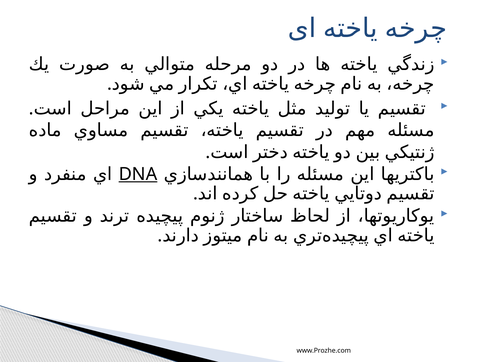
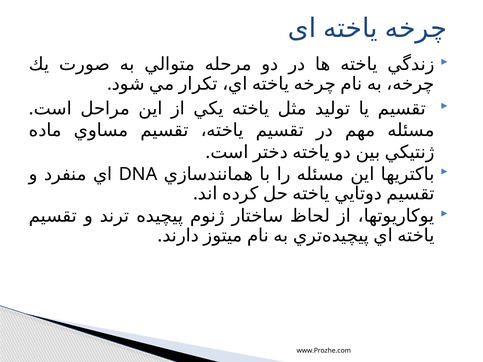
DNA underline: present -> none (138, 174)
